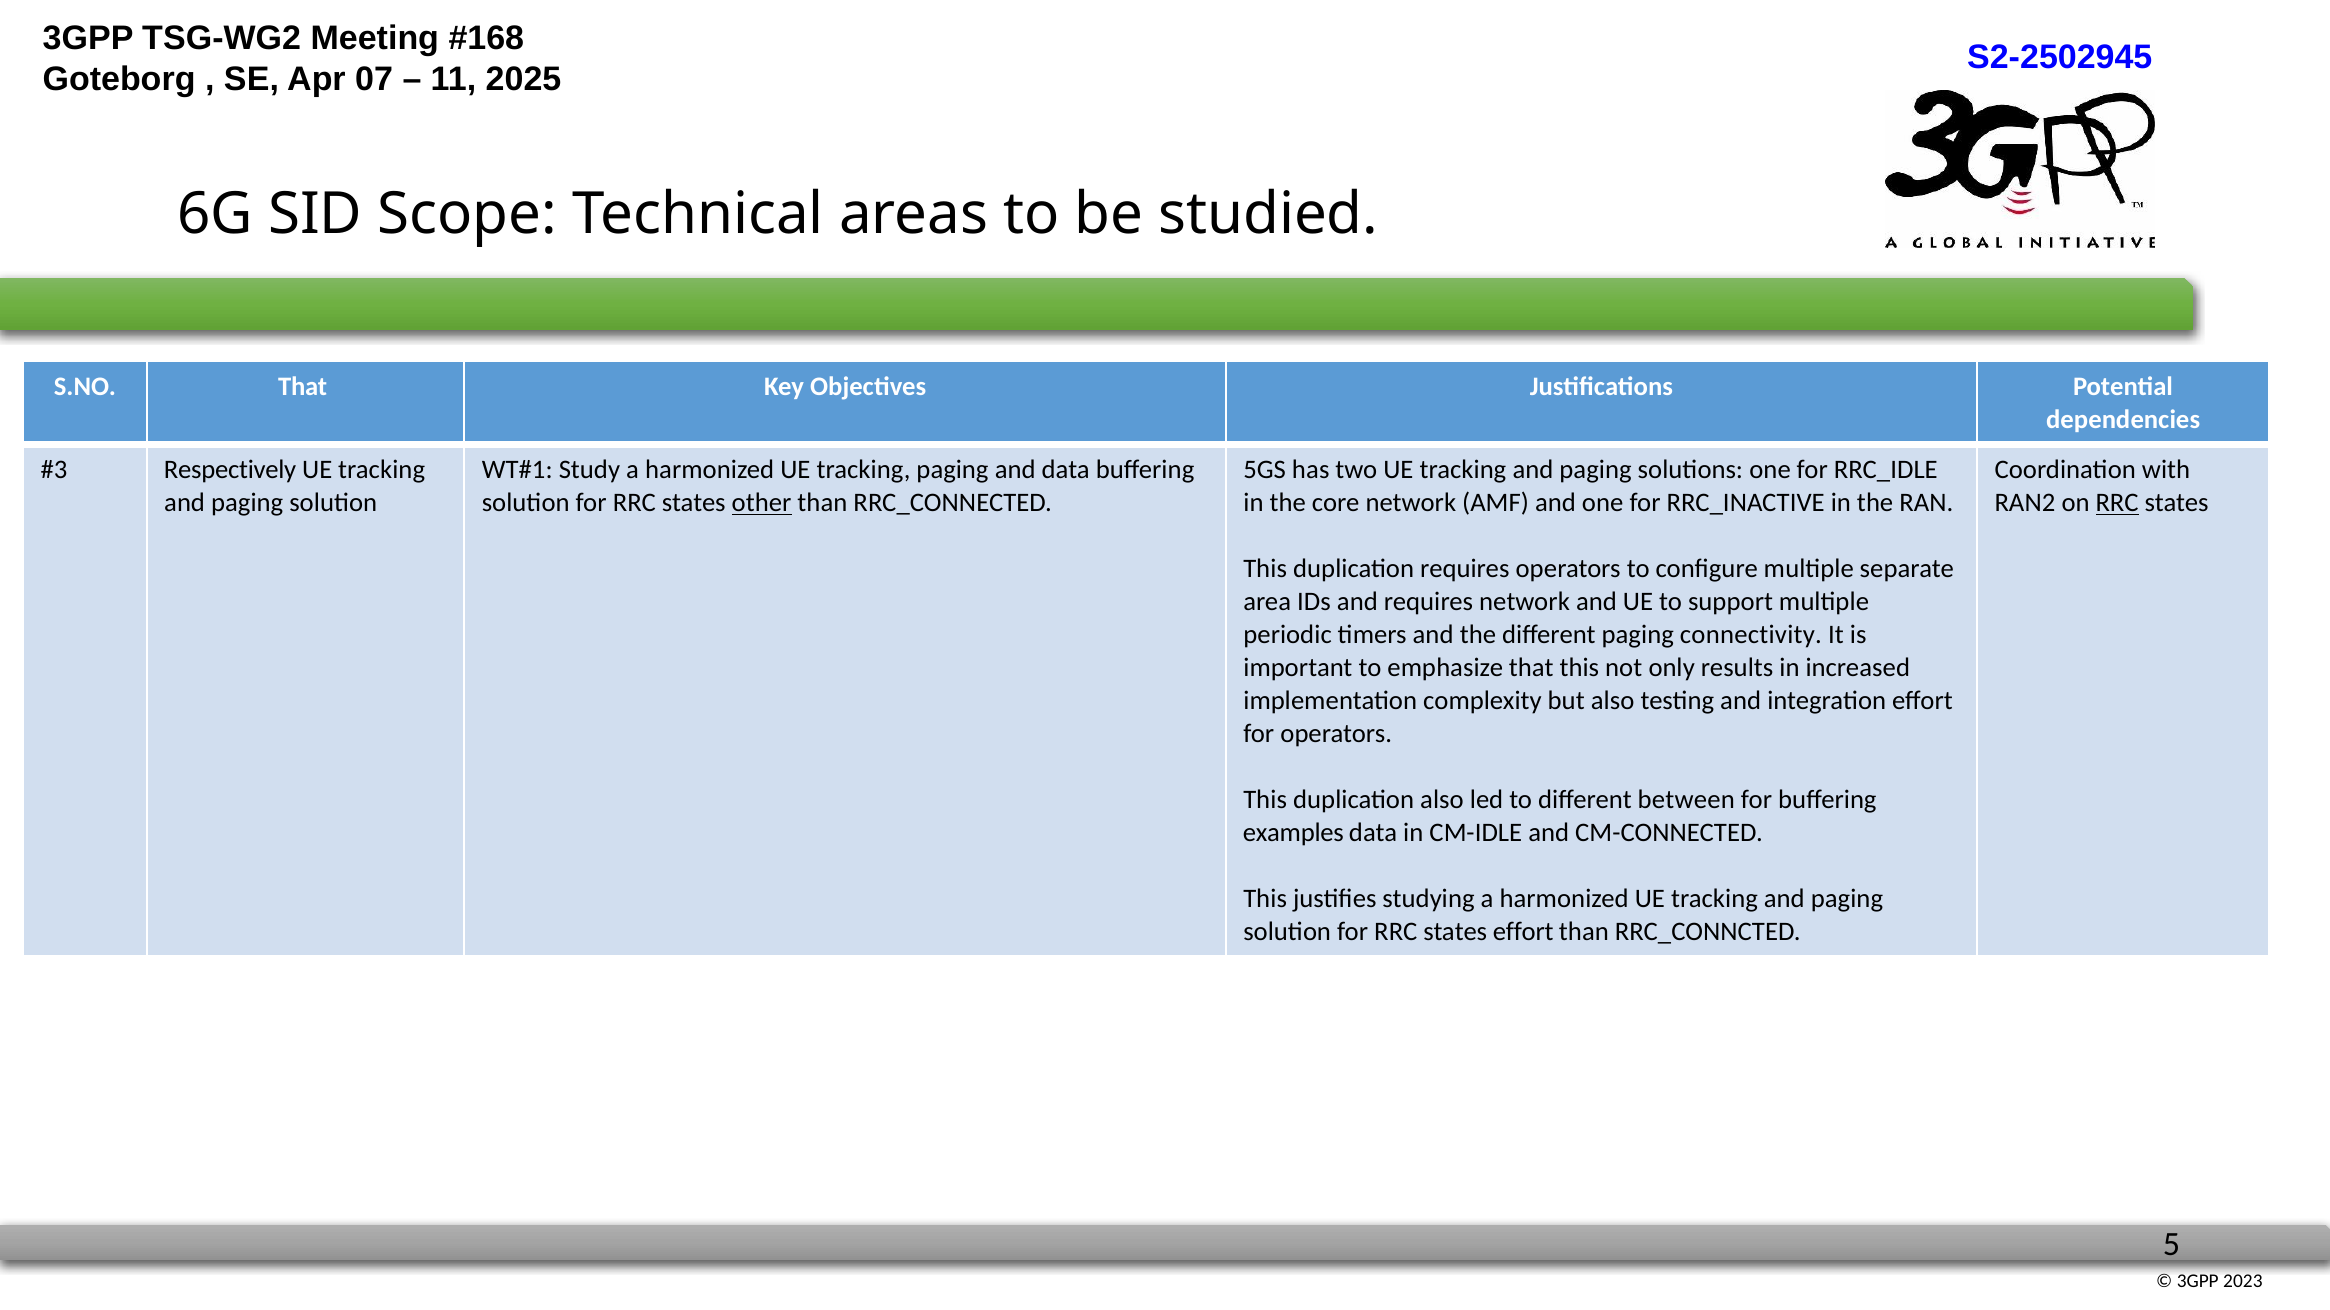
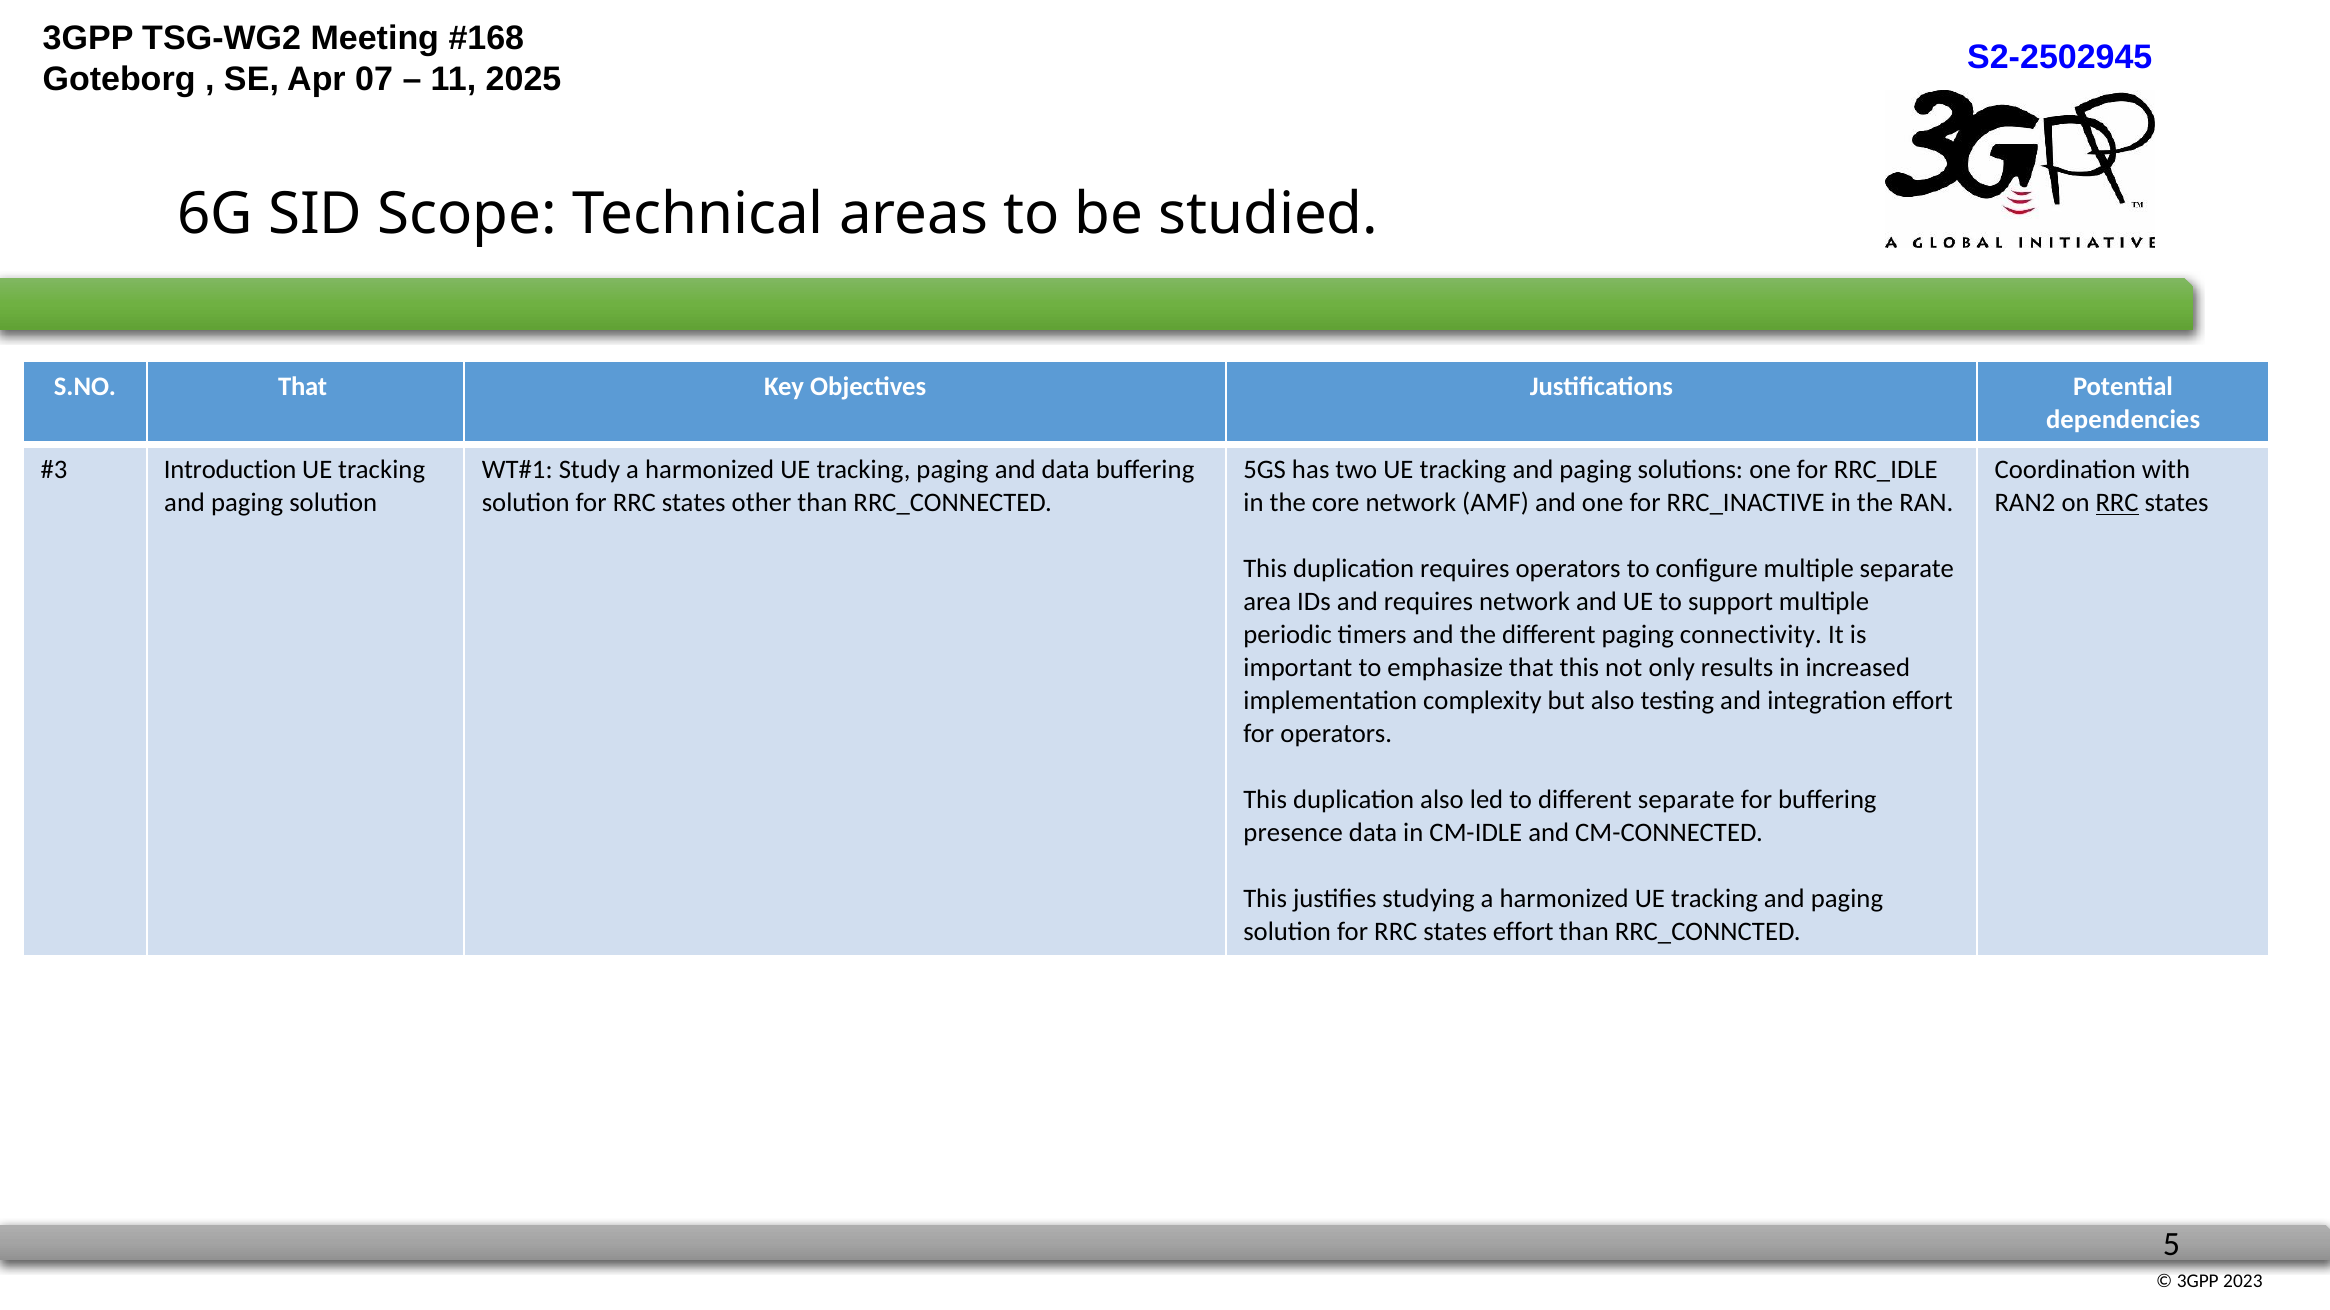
Respectively: Respectively -> Introduction (230, 470)
other underline: present -> none (762, 503)
different between: between -> separate (1686, 800)
examples: examples -> presence (1293, 833)
